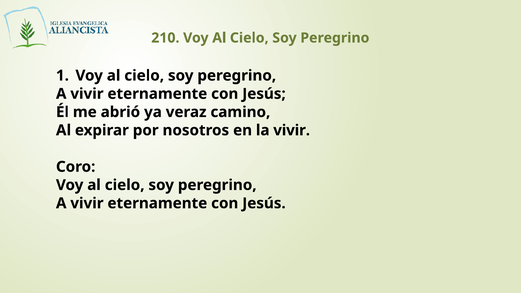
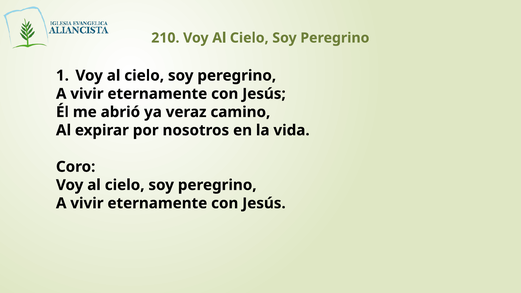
la vivir: vivir -> vida (292, 130)
